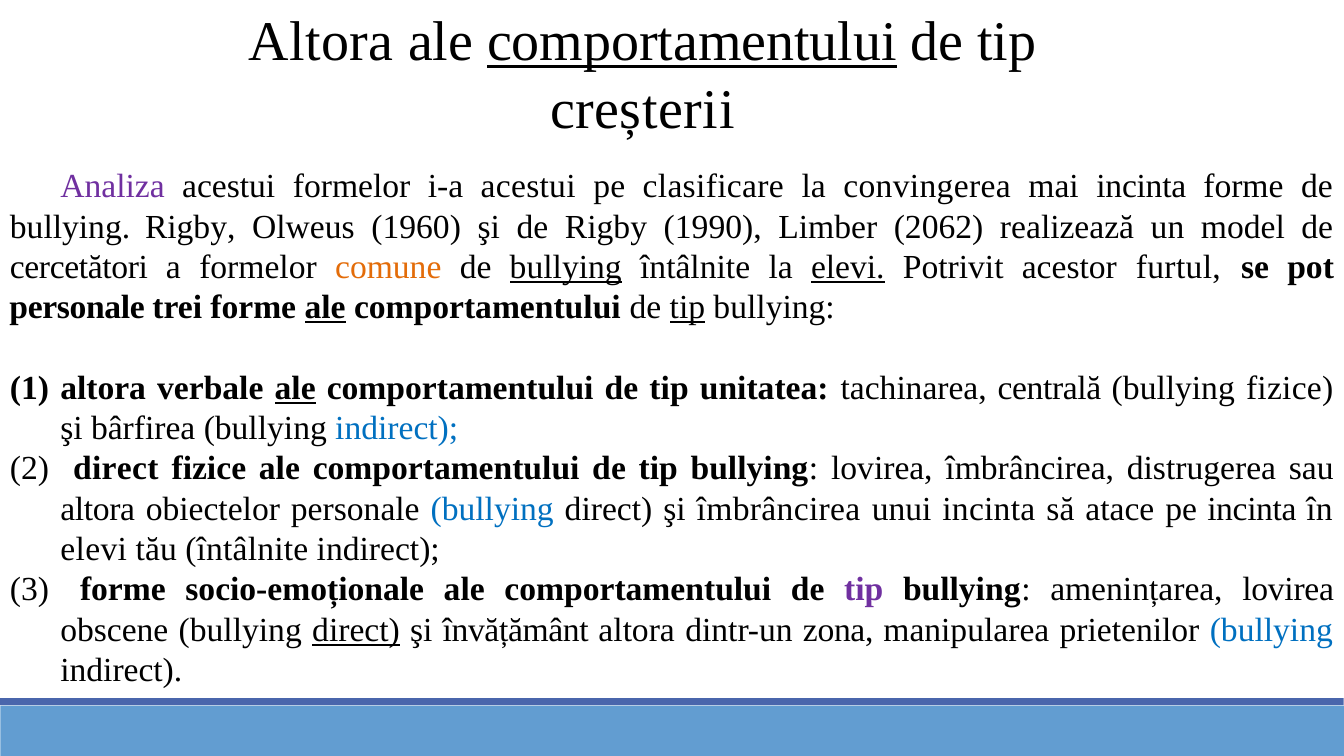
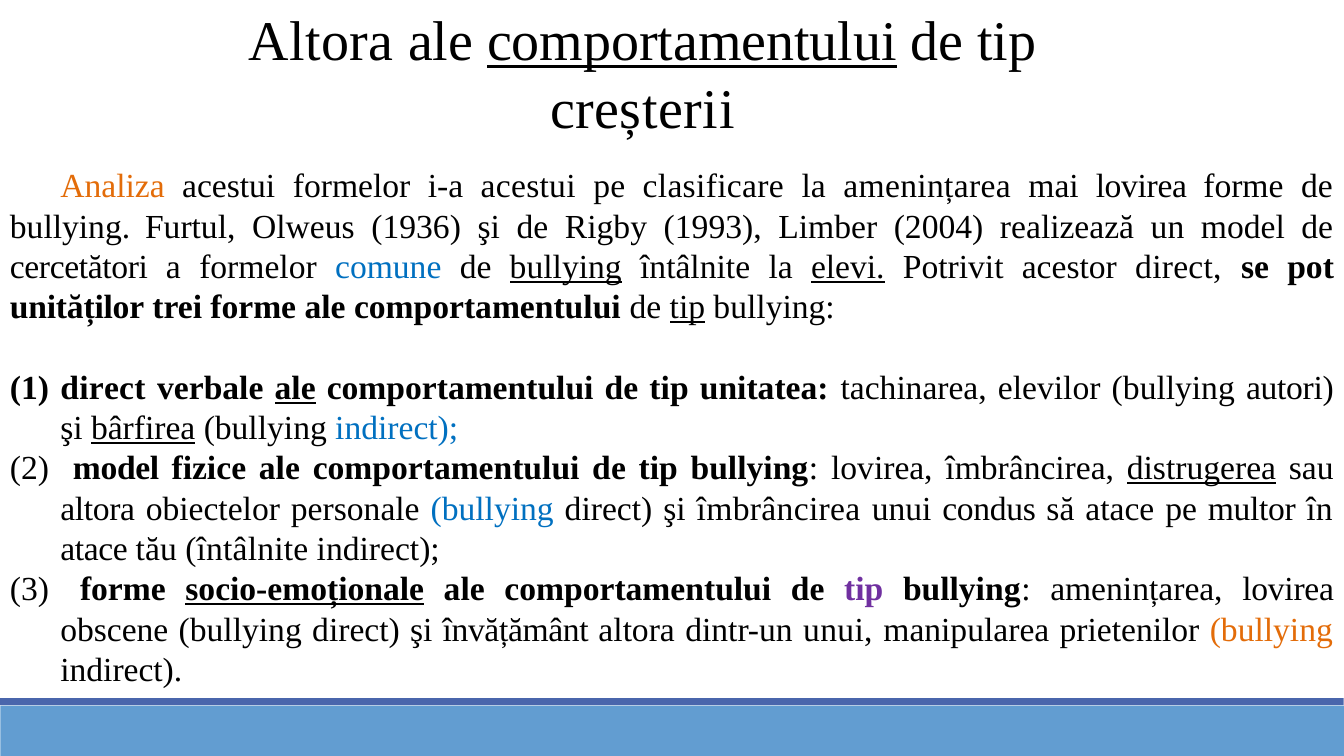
Analiza colour: purple -> orange (112, 187)
la convingerea: convingerea -> amenințarea (927, 187)
mai incinta: incinta -> lovirea (1141, 187)
bullying Rigby: Rigby -> Furtul (190, 227)
1960: 1960 -> 1936 (416, 227)
1990: 1990 -> 1993 (713, 227)
2062: 2062 -> 2004 (939, 227)
comune colour: orange -> blue (388, 267)
acestor furtul: furtul -> direct (1178, 267)
personale: personale -> unităților (77, 308)
ale underline: present -> none (325, 308)
altora: altora -> direct (103, 388)
centrală: centrală -> elevilor (1049, 388)
bullying fizice: fizice -> autori (1290, 388)
bârfirea underline: none -> present (143, 429)
direct: direct -> model (116, 469)
distrugerea underline: none -> present (1201, 469)
unui incinta: incinta -> condus (989, 509)
pe incinta: incinta -> multor (1252, 509)
elevi: elevi -> atace (94, 550)
socio-emoționale underline: none -> present (305, 590)
direct underline: present -> none (356, 630)
dintr-un zona: zona -> unui (838, 630)
bullying colour: blue -> orange (1271, 630)
